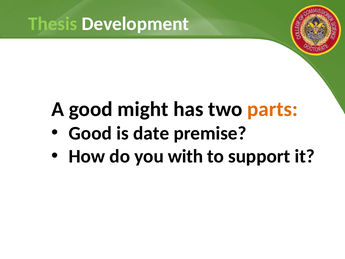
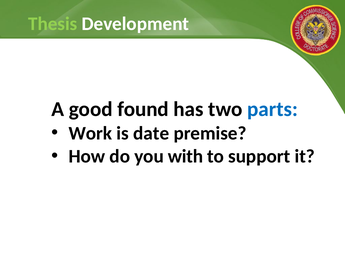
might: might -> found (143, 109)
parts colour: orange -> blue (273, 109)
Good: Good -> Work (90, 133)
